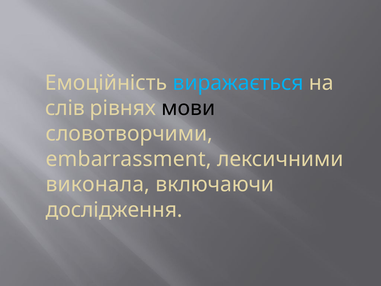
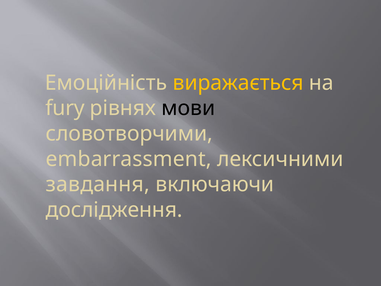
виражається colour: light blue -> yellow (238, 83)
слів: слів -> fury (65, 108)
виконала: виконала -> завдання (98, 184)
